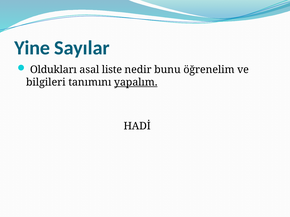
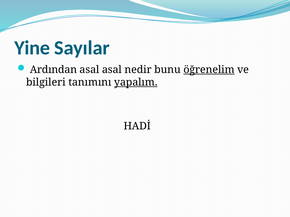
Oldukları: Oldukları -> Ardından (53, 70)
asal liste: liste -> asal (112, 70)
öğrenelim underline: none -> present (209, 70)
